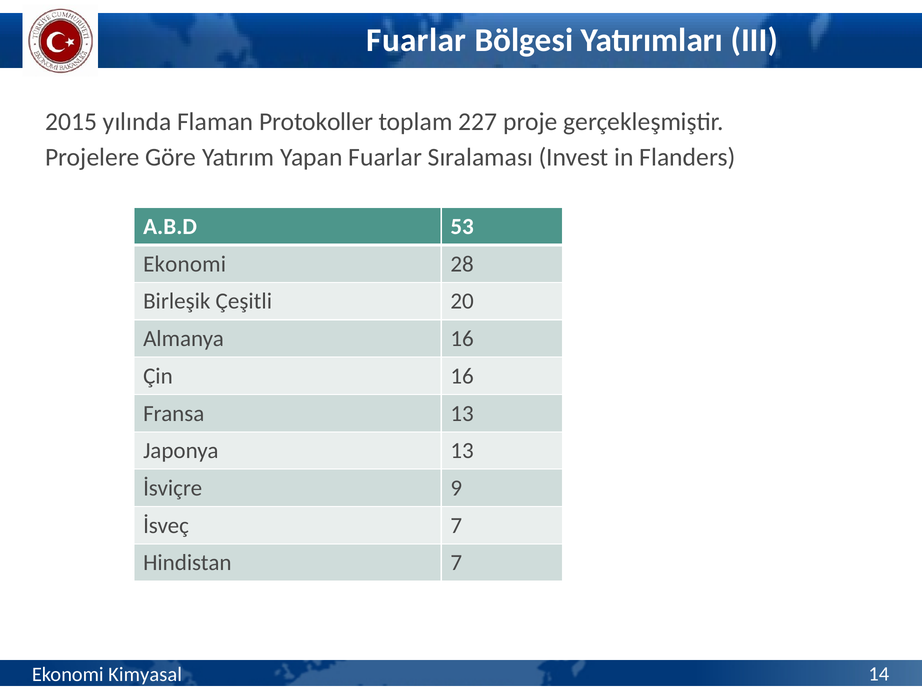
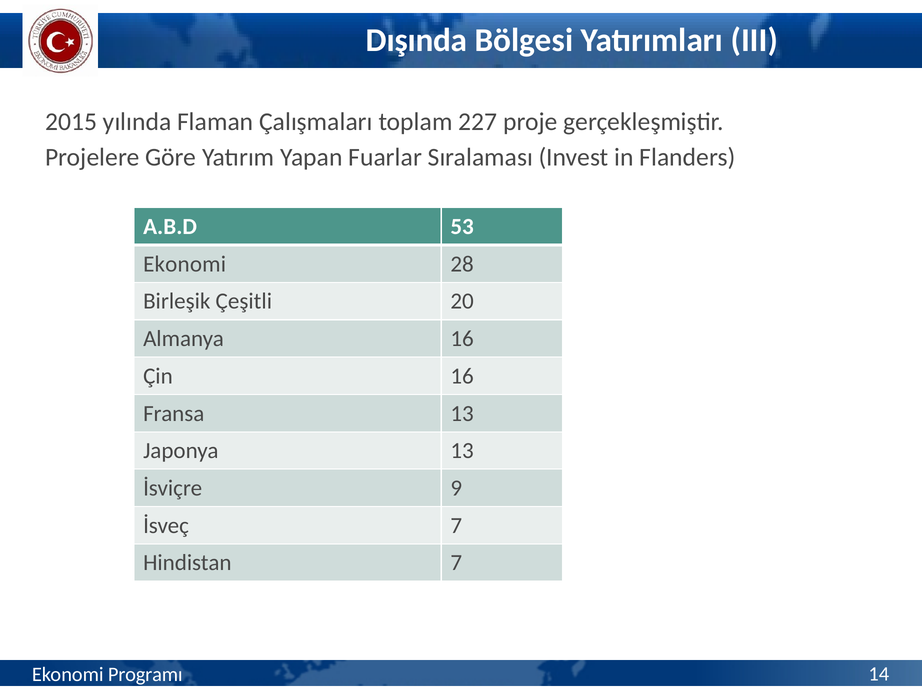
Fuarlar: Fuarlar -> Dışında (417, 40)
Protokoller: Protokoller -> Çalışmaları (316, 122)
Kimyasal: Kimyasal -> Programı (145, 675)
